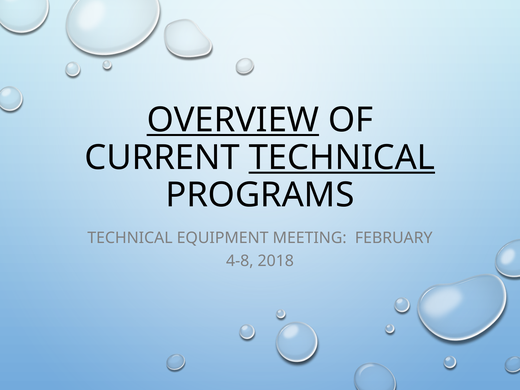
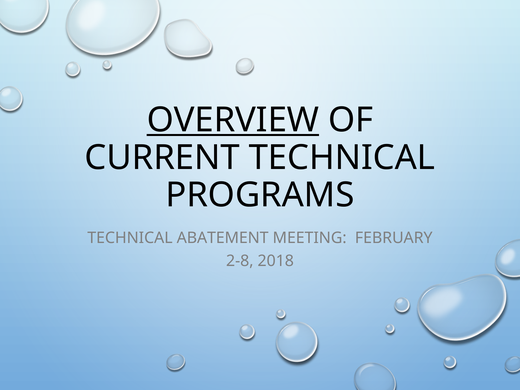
TECHNICAL underline: present -> none (342, 158)
EQUIPMENT: EQUIPMENT -> ABATEMENT (223, 238)
4-8: 4-8 -> 2-8 (240, 261)
